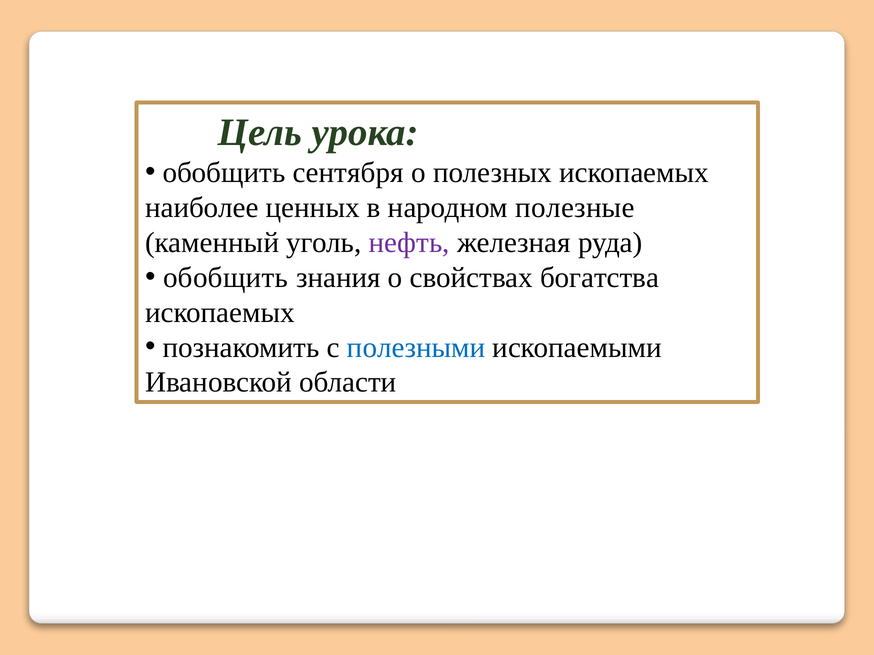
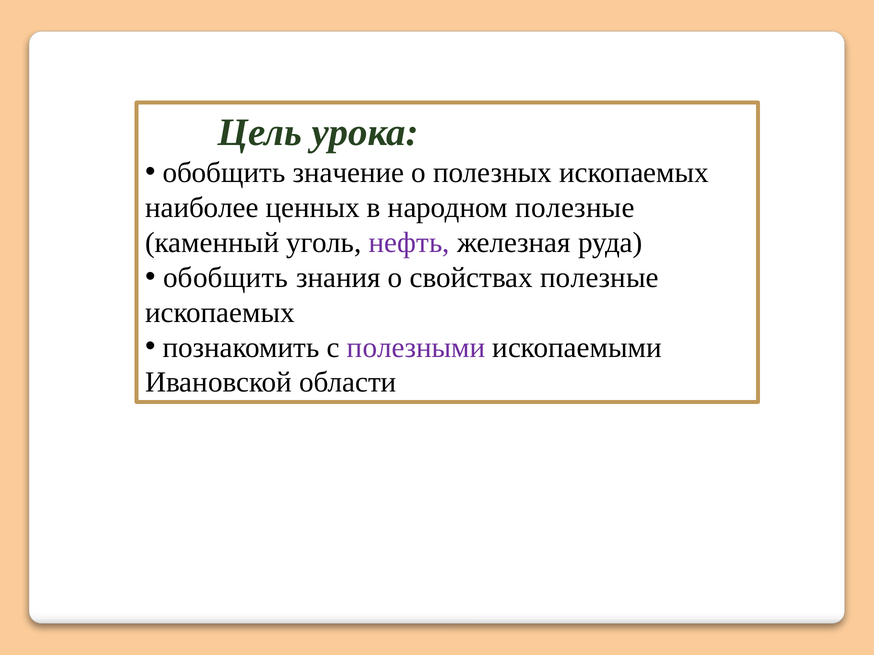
сентября: сентября -> значение (348, 173)
свойствах богатства: богатства -> полезные (600, 278)
полезными colour: blue -> purple (416, 348)
